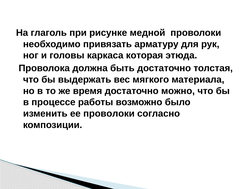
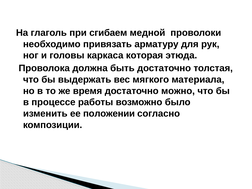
рисунке: рисунке -> сгибаем (108, 33)
ее проволоки: проволоки -> положении (109, 114)
